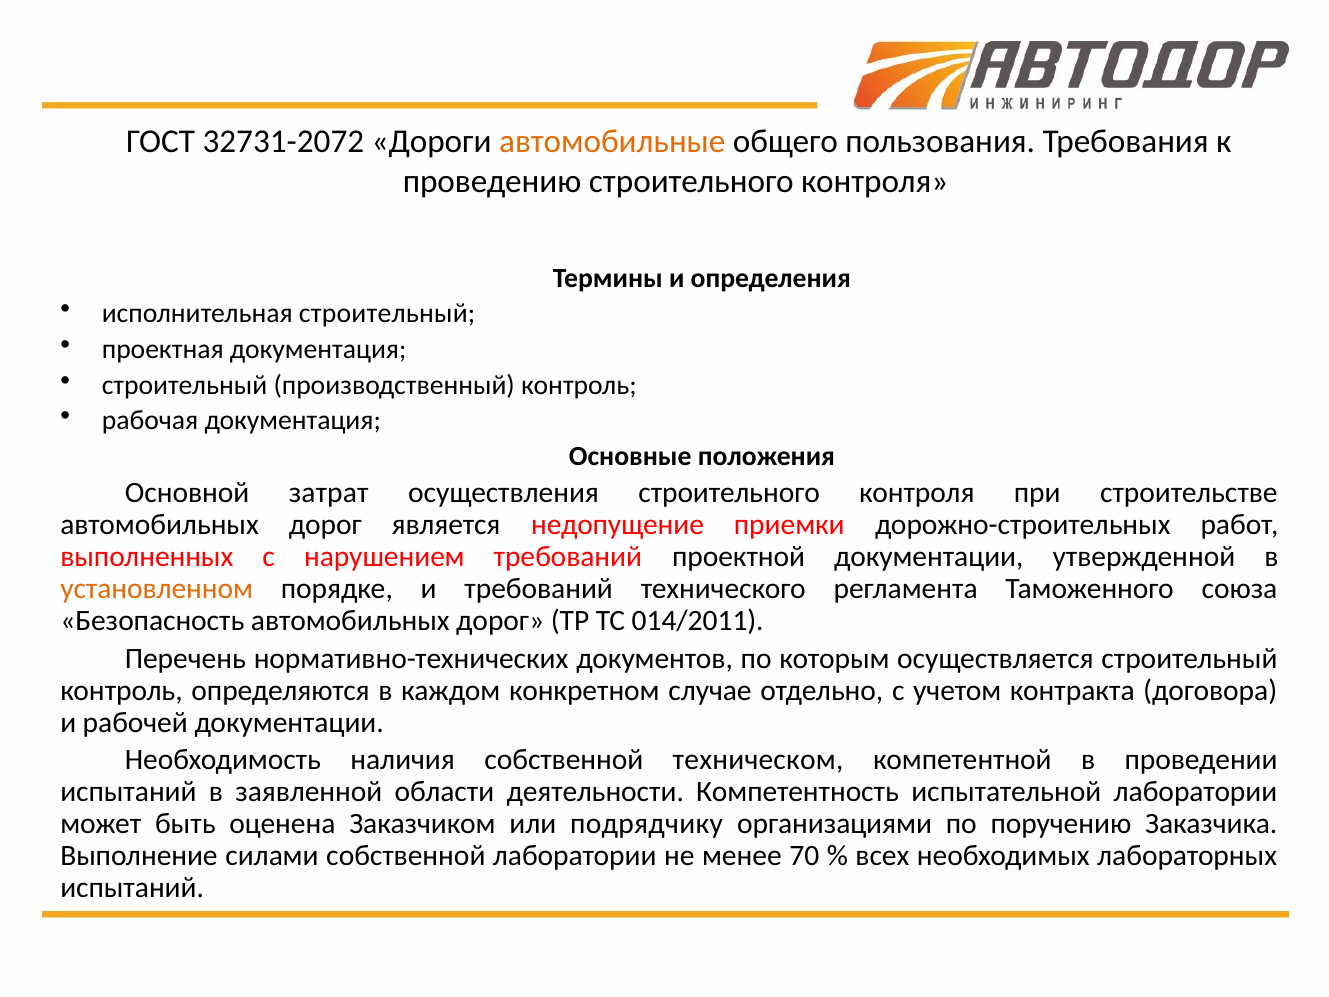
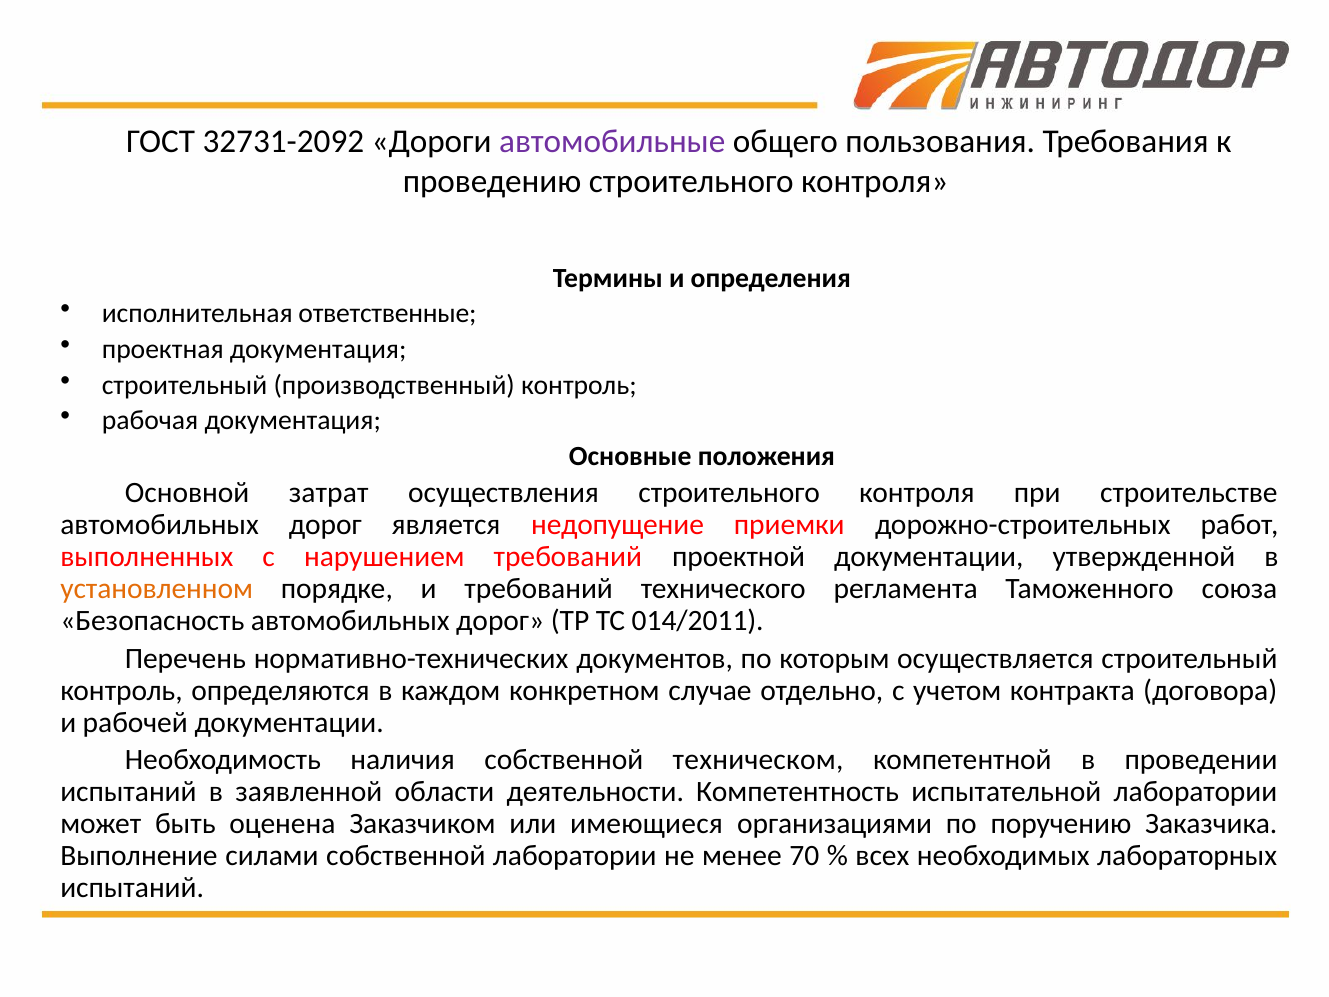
32731-2072: 32731-2072 -> 32731-2092 (283, 142)
автомобильные colour: orange -> purple (612, 142)
исполнительная строительный: строительный -> ответственные (387, 314)
подрядчику: подрядчику -> имеющиеся (647, 824)
